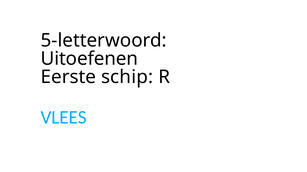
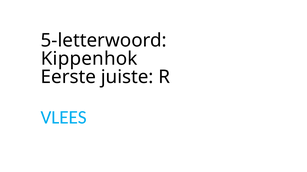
Uitoefenen: Uitoefenen -> Kippenhok (89, 59)
schip: schip -> juiste (127, 77)
